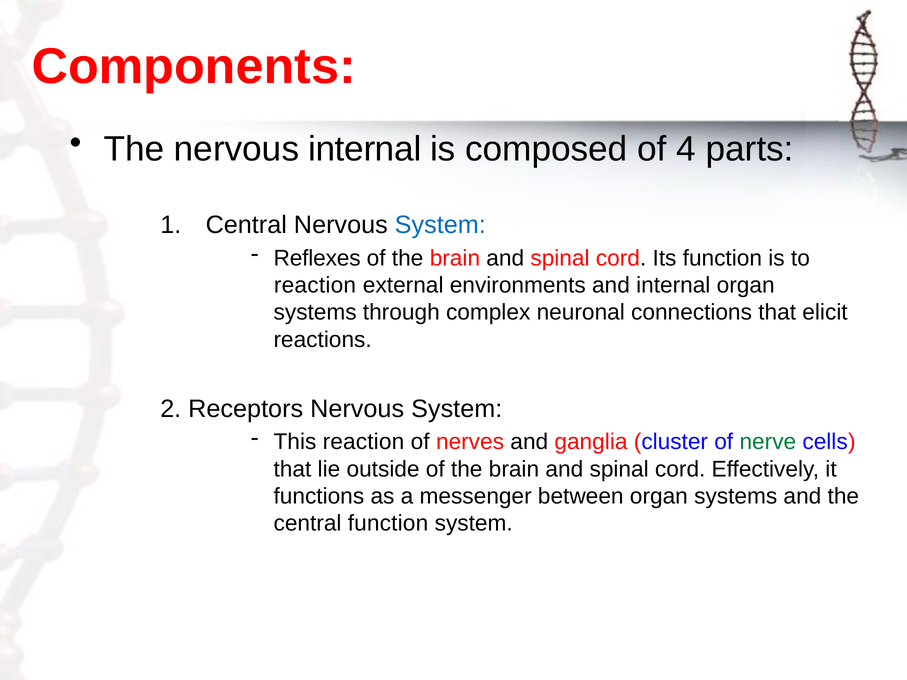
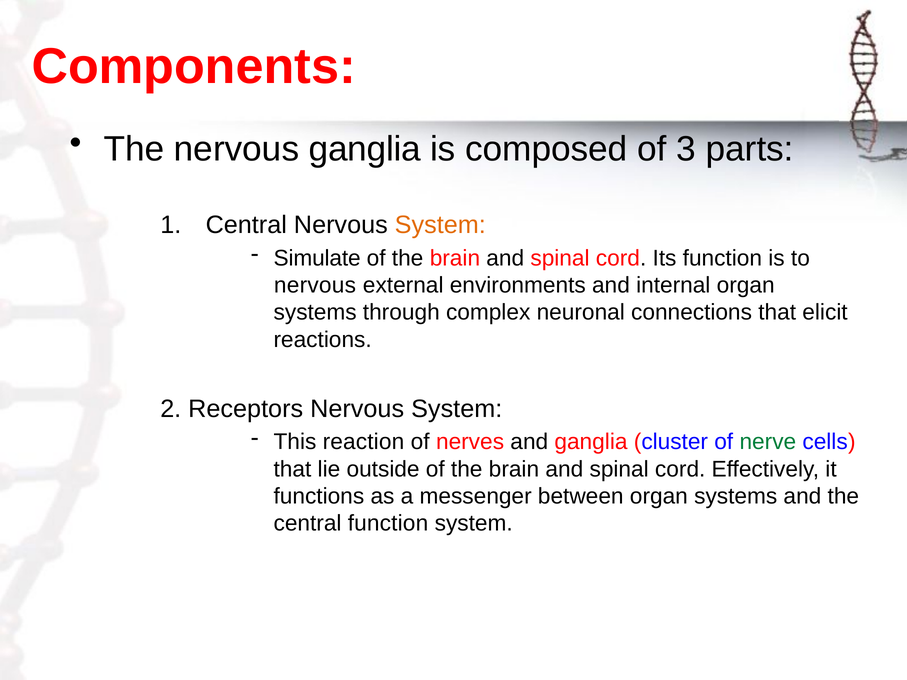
nervous internal: internal -> ganglia (365, 149)
4: 4 -> 3 (686, 149)
System colour: blue -> orange (440, 225)
Reflexes: Reflexes -> Simulate (317, 258)
reaction: reaction -> nervous (315, 285)
